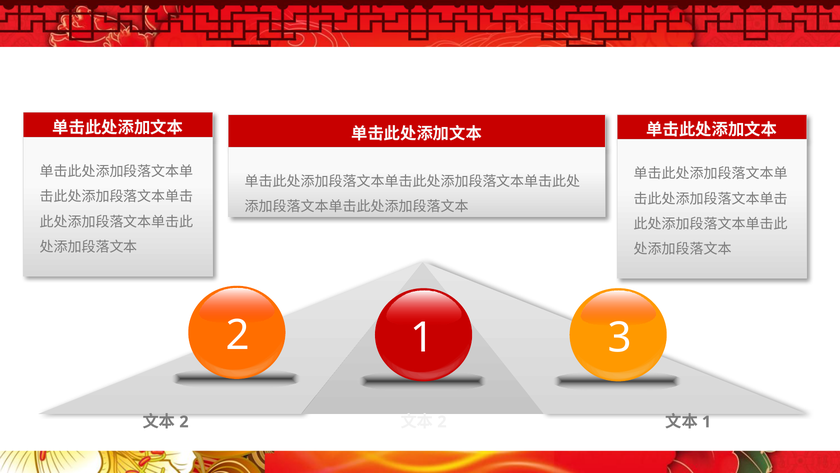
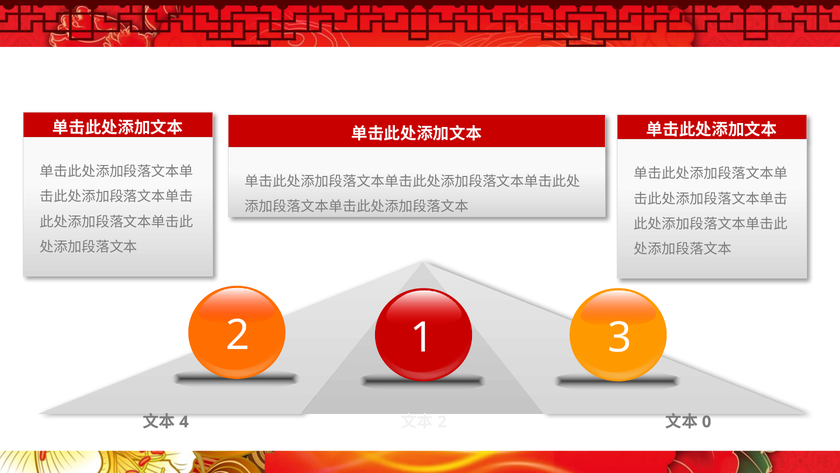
2: 2 -> 4 (184, 421)
1: 1 -> 0 (707, 421)
